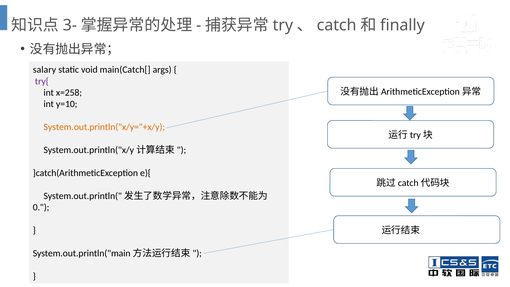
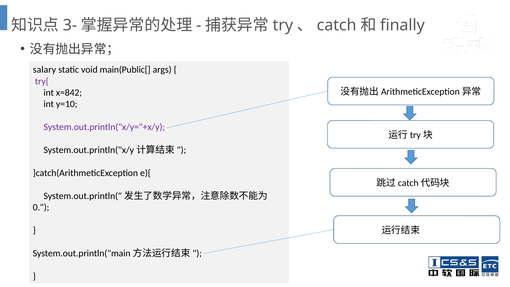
main(Catch[: main(Catch[ -> main(Public[ (125, 70)
x=258: x=258 -> x=842 (69, 93)
System.out.println("x/y="+x/y colour: orange -> purple (104, 127)
